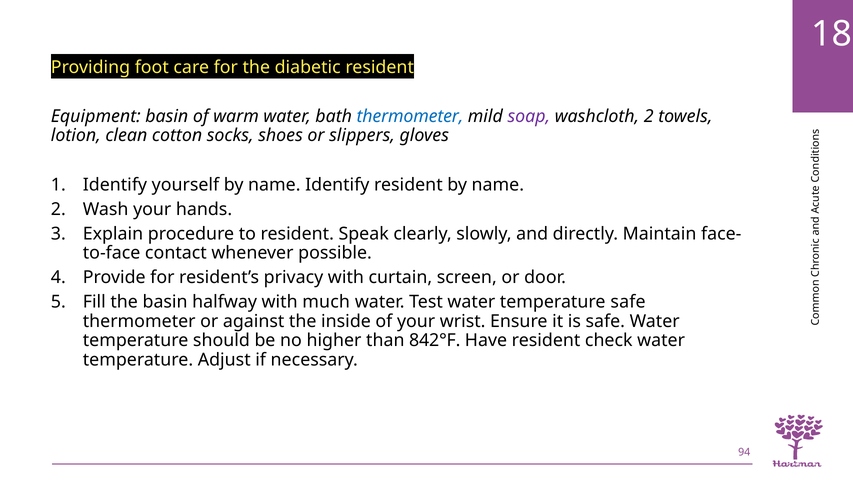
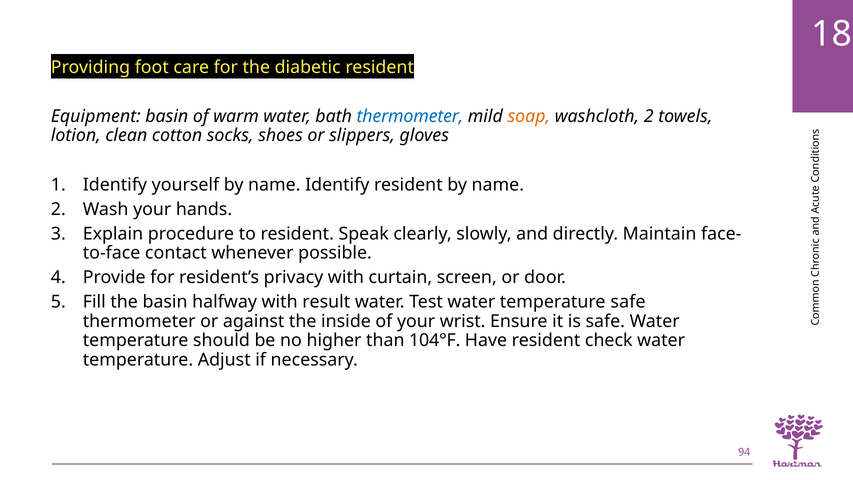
soap colour: purple -> orange (529, 116)
much: much -> result (326, 302)
842°F: 842°F -> 104°F (435, 340)
